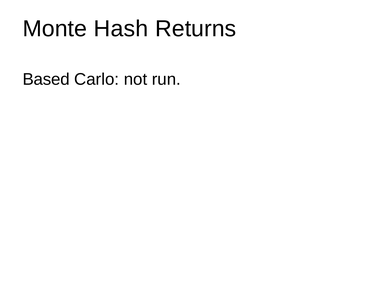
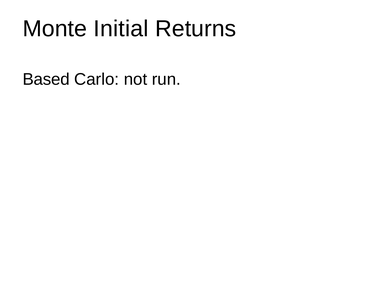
Hash: Hash -> Initial (121, 29)
